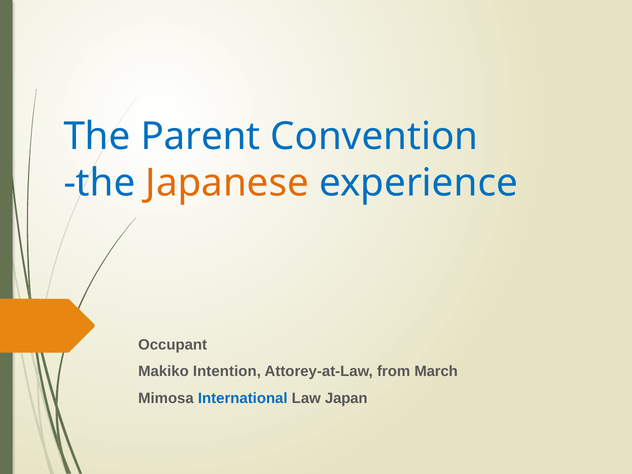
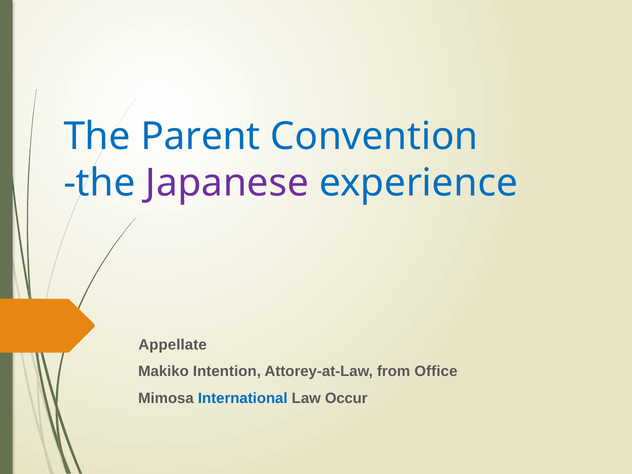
Japanese colour: orange -> purple (227, 183)
Occupant: Occupant -> Appellate (173, 345)
March: March -> Office (436, 371)
Japan: Japan -> Occur (346, 398)
